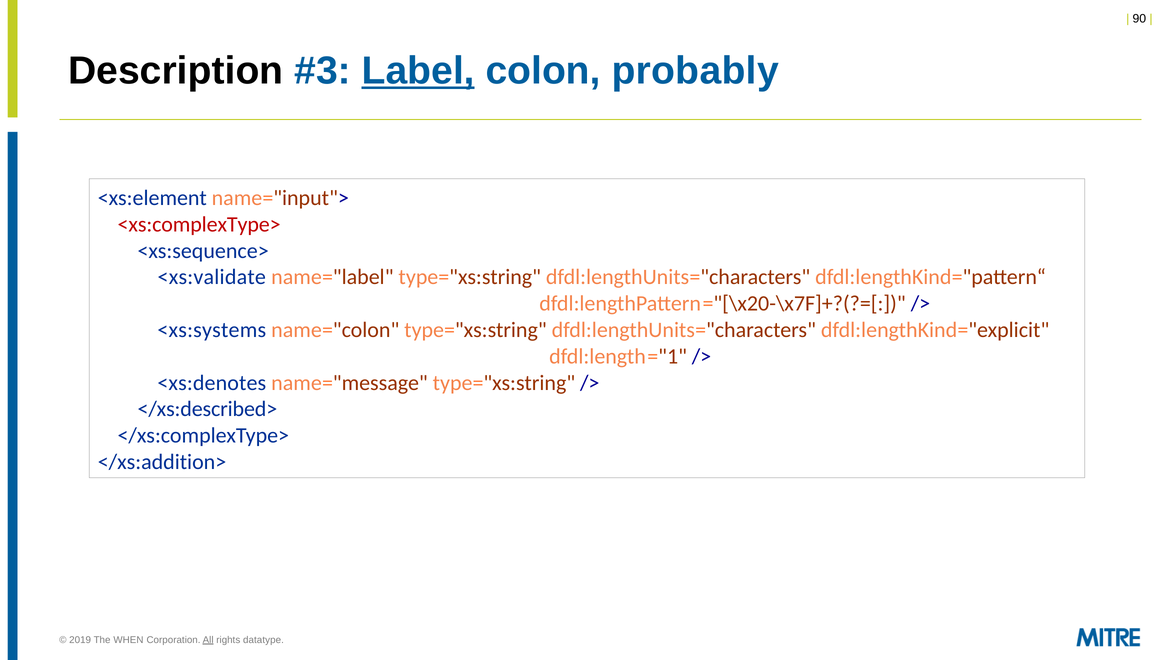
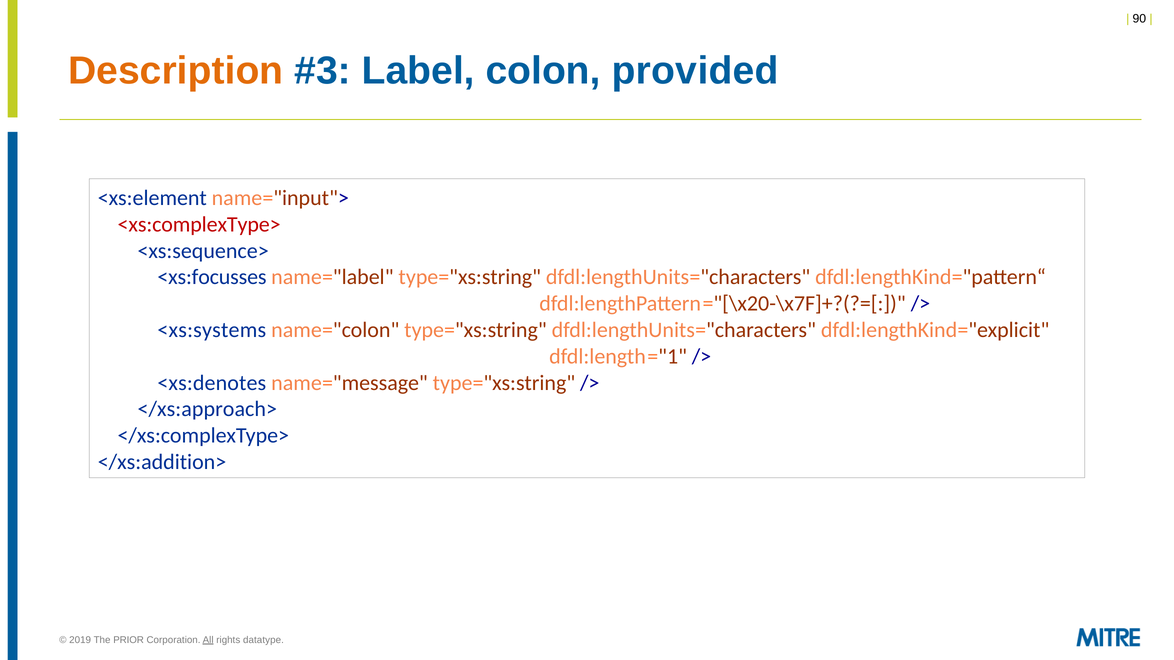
Description colour: black -> orange (176, 71)
Label underline: present -> none (418, 71)
probably: probably -> provided (695, 71)
<xs:validate: <xs:validate -> <xs:focusses (212, 277)
</xs:described>: </xs:described> -> </xs:approach> (207, 409)
WHEN: WHEN -> PRIOR (129, 640)
